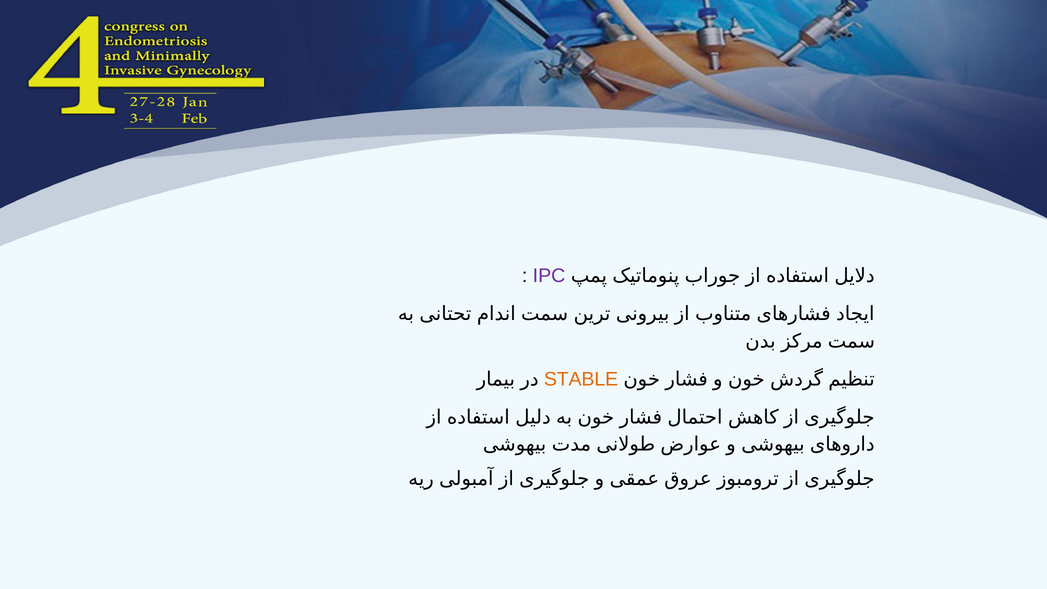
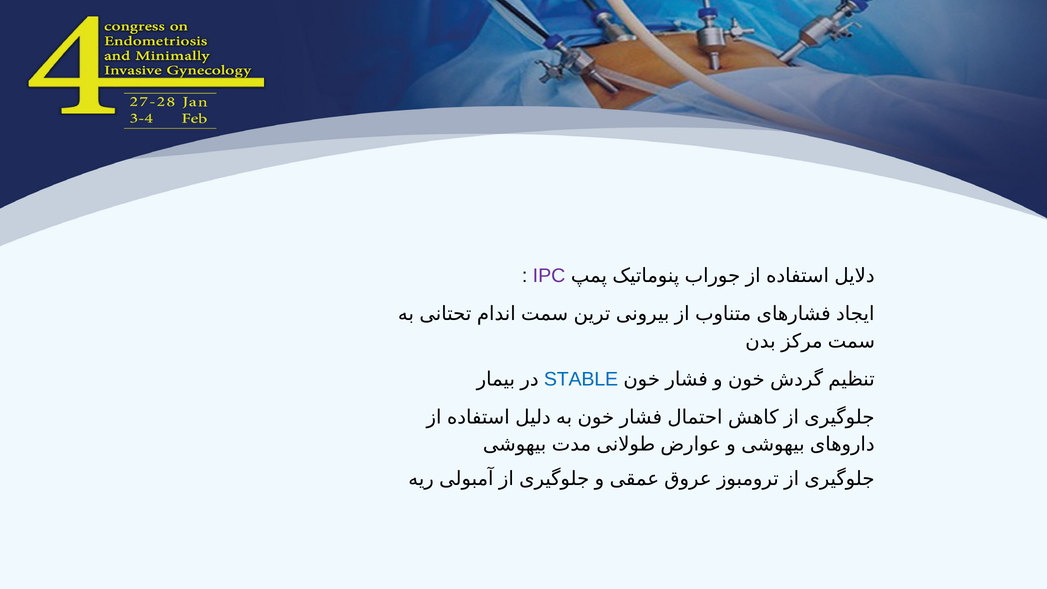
STABLE colour: orange -> blue (581, 379)
